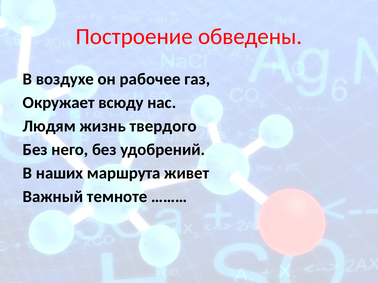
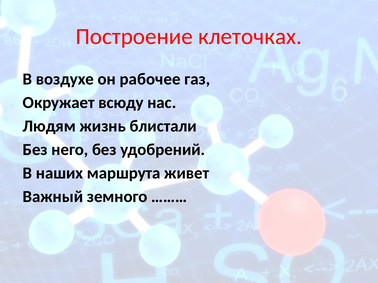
обведены: обведены -> клеточках (250, 37)
твердого: твердого -> блистали (163, 126)
темноте: темноте -> земного (117, 197)
